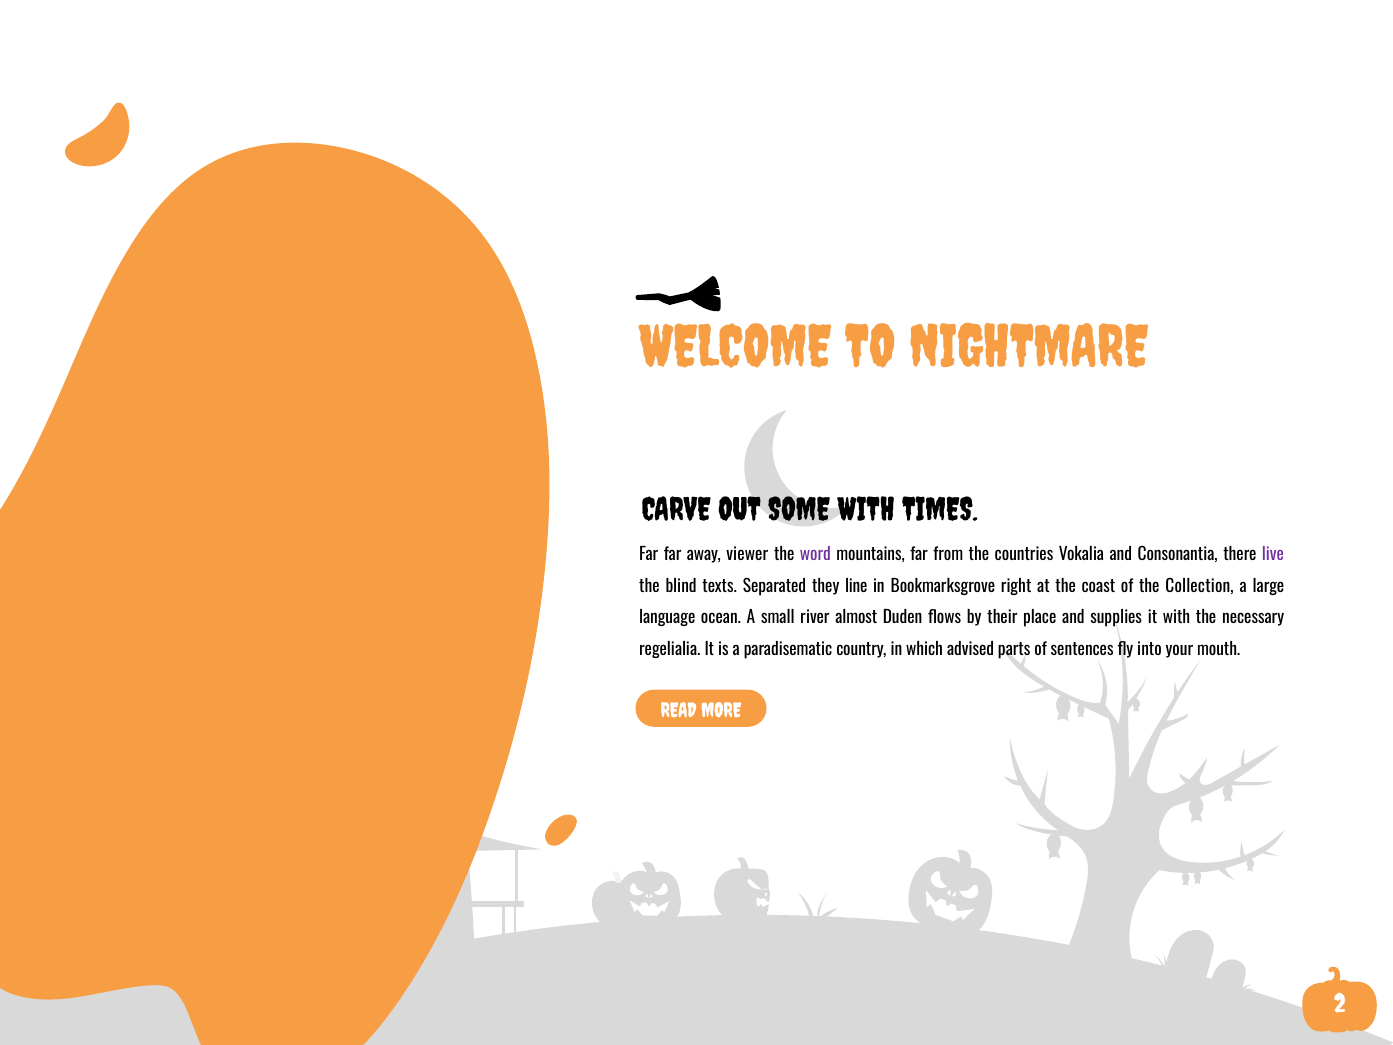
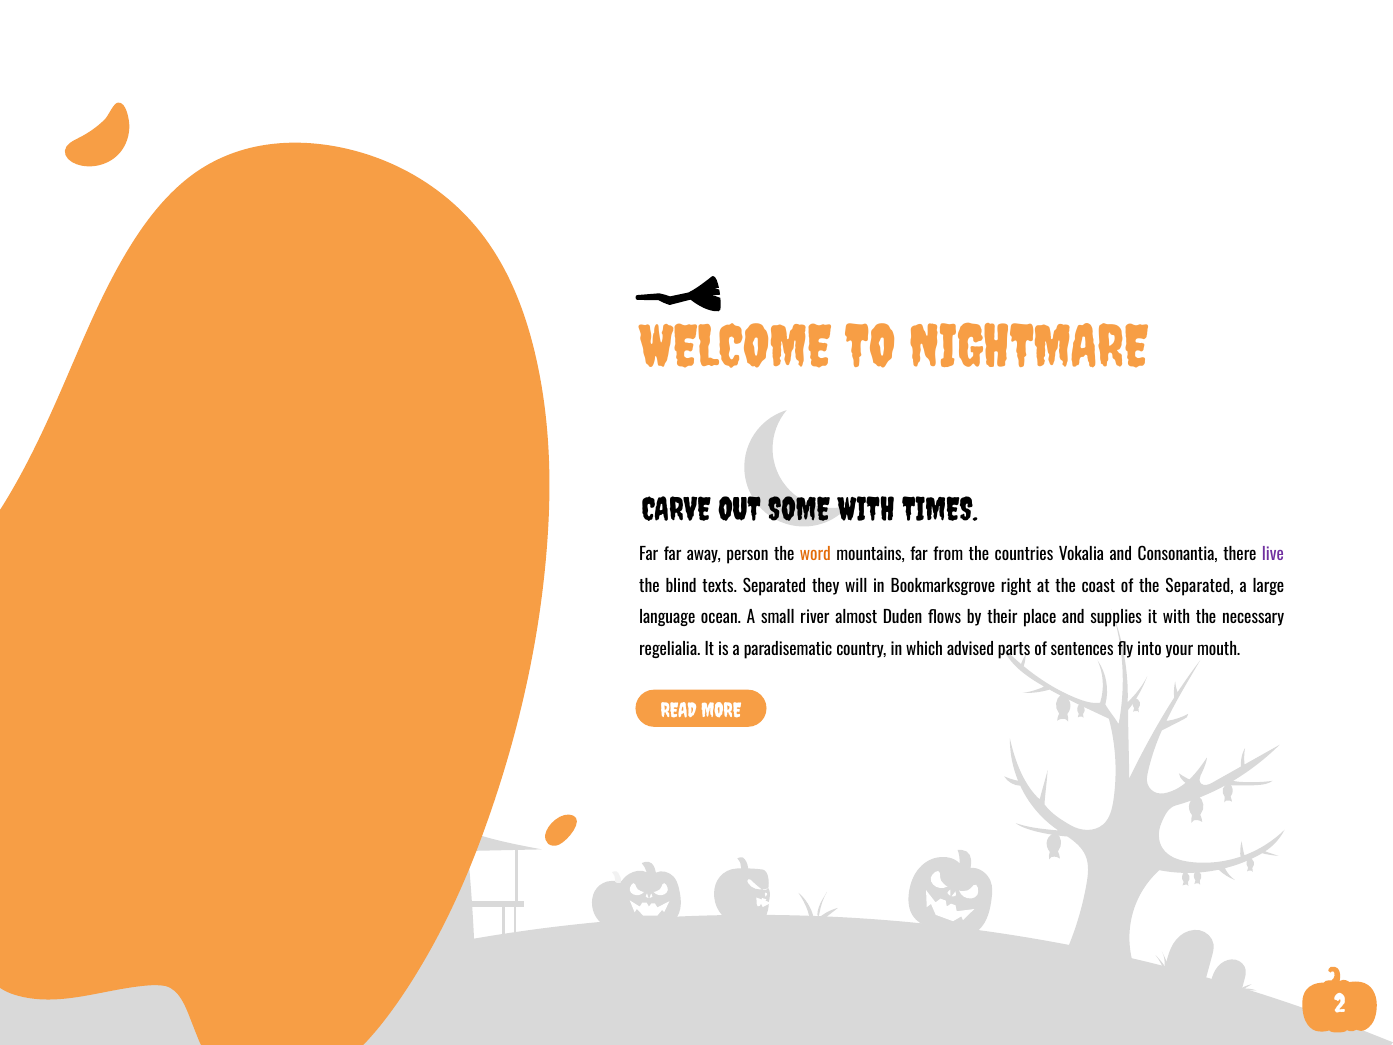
viewer: viewer -> person (747, 555)
word colour: purple -> orange (815, 555)
line: line -> will (856, 586)
the Collection: Collection -> Separated (1200, 586)
